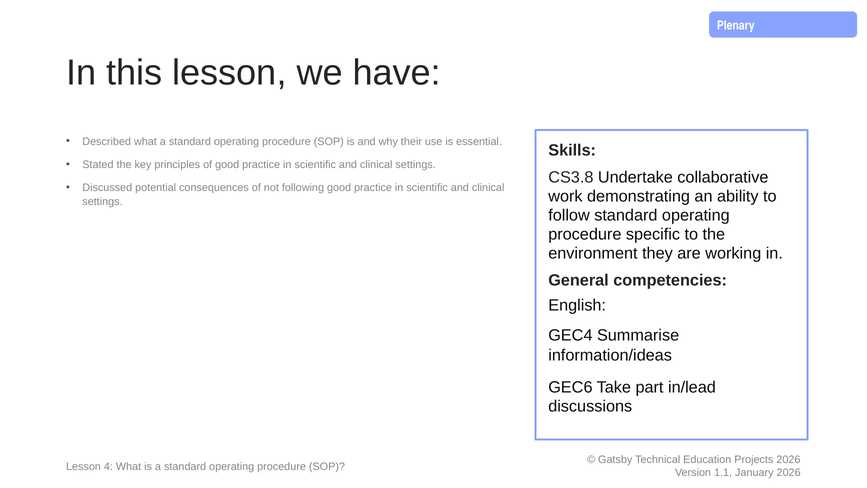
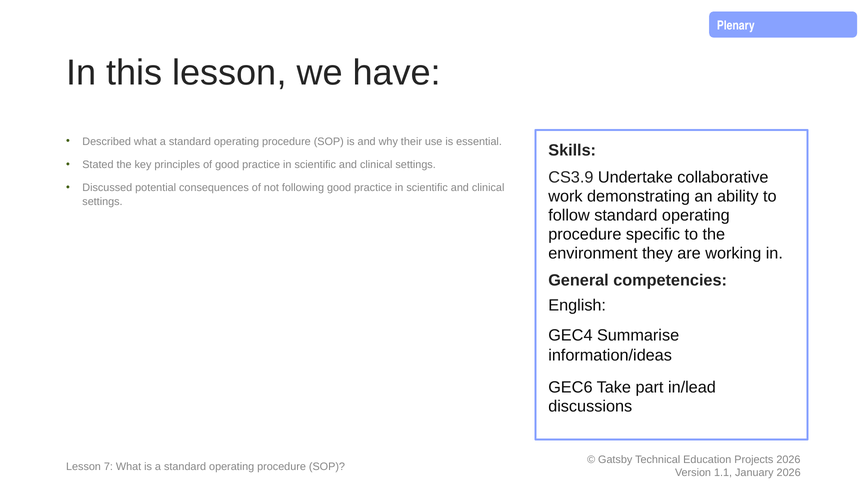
CS3.8: CS3.8 -> CS3.9 (571, 177)
4: 4 -> 7 (108, 466)
